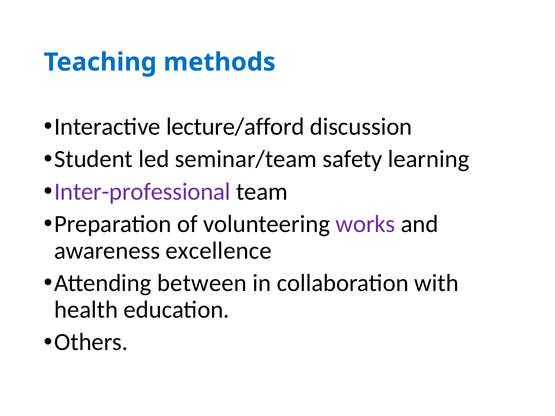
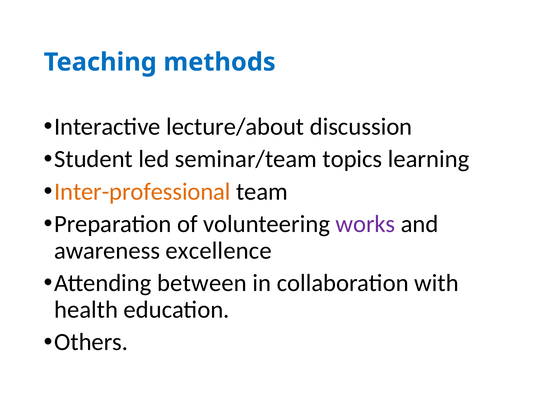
lecture/afford: lecture/afford -> lecture/about (235, 127)
safety: safety -> topics (352, 159)
Inter-professional colour: purple -> orange (142, 192)
